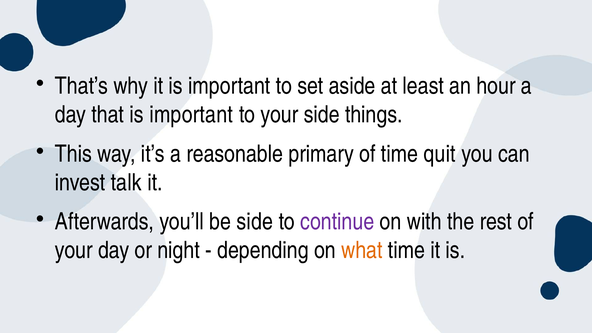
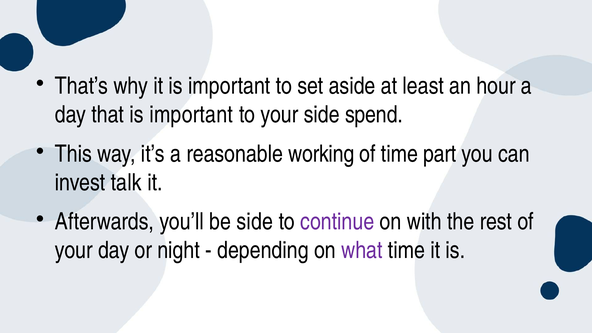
things: things -> spend (374, 115)
primary: primary -> working (321, 154)
quit: quit -> part (440, 154)
what colour: orange -> purple (362, 250)
